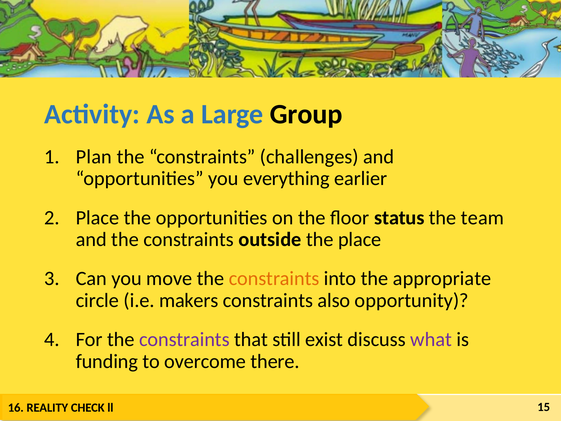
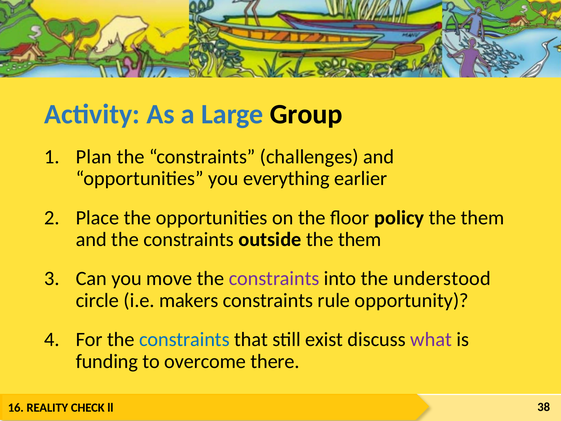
status: status -> policy (399, 218)
team: team -> them (483, 218)
outside the place: place -> them (360, 239)
constraints colour: orange -> purple (274, 278)
appropriate: appropriate -> understood (442, 278)
also: also -> rule (334, 300)
constraints colour: purple -> blue (184, 339)
15: 15 -> 38 (544, 407)
